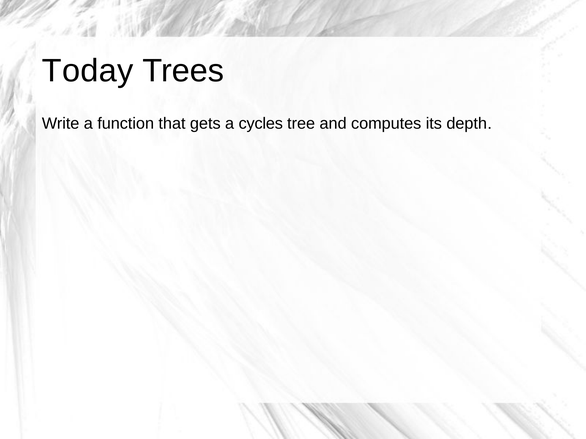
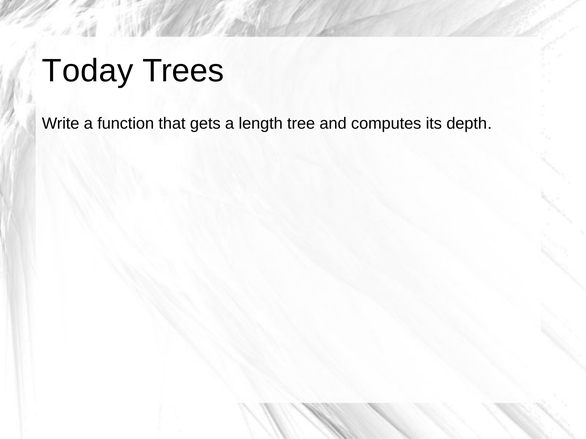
cycles: cycles -> length (261, 124)
